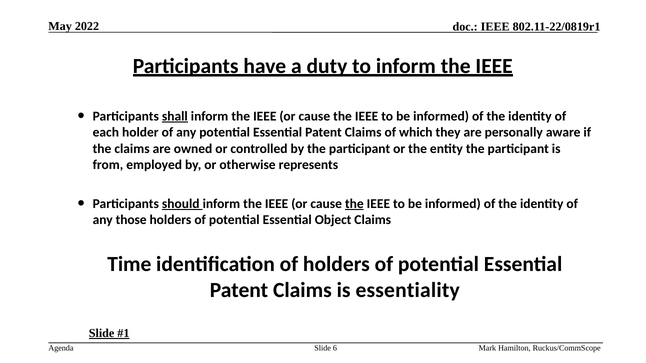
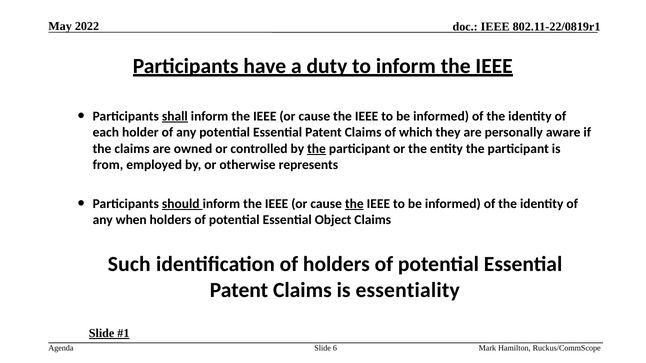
the underline: none -> present (317, 149)
those: those -> when (131, 220)
Time: Time -> Such (129, 265)
